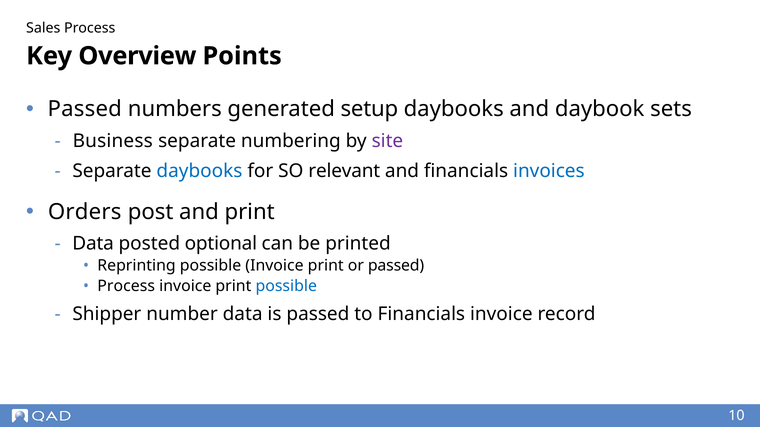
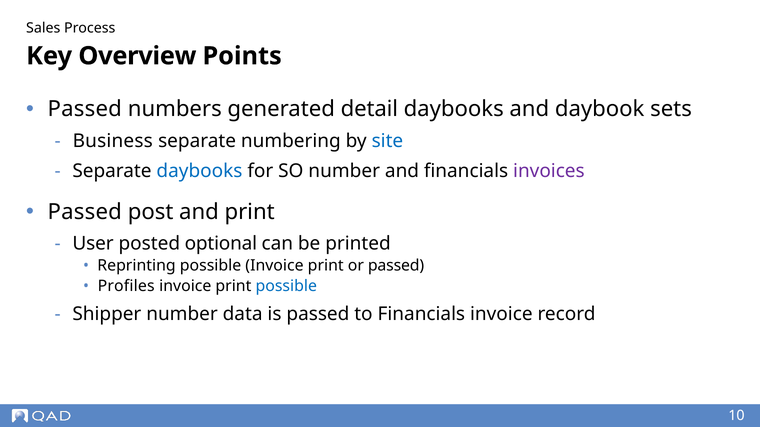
setup: setup -> detail (369, 109)
site colour: purple -> blue (387, 141)
SO relevant: relevant -> number (344, 171)
invoices colour: blue -> purple (549, 171)
Orders: Orders -> Passed (85, 212)
Data: Data -> User (93, 244)
Process: Process -> Profiles (126, 286)
